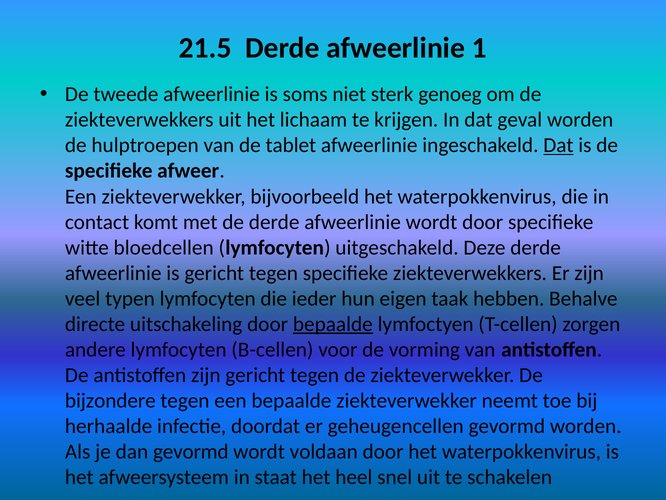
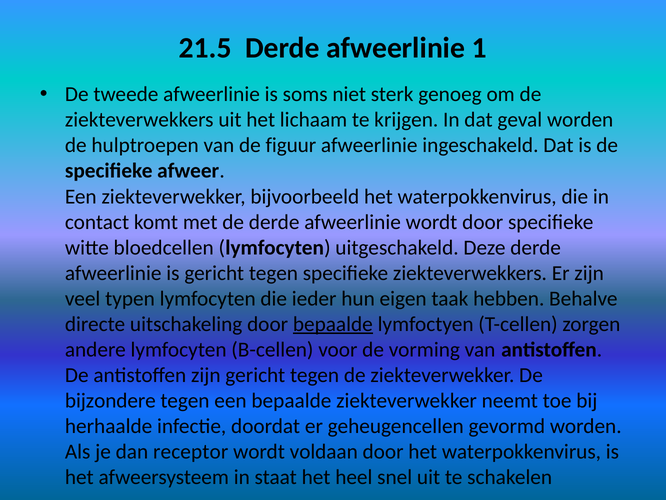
tablet: tablet -> figuur (291, 145)
Dat underline: present -> none (558, 145)
dan gevormd: gevormd -> receptor (191, 451)
